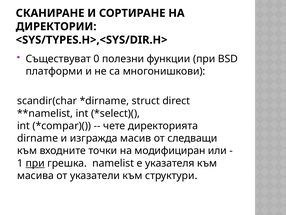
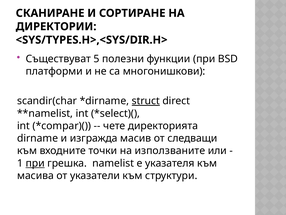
0: 0 -> 5 (97, 59)
struct underline: none -> present (146, 101)
модифициран: модифициран -> използваните (170, 150)
